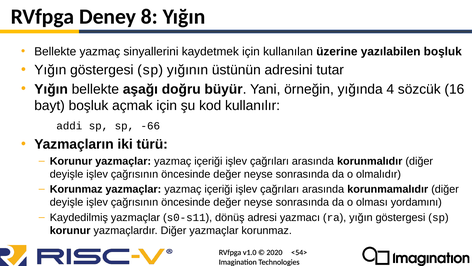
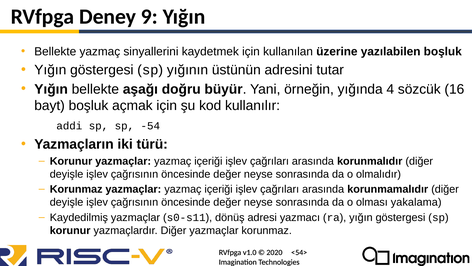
8: 8 -> 9 (149, 17)
-66: -66 -> -54 (150, 126)
yordamını: yordamını -> yakalama (416, 202)
